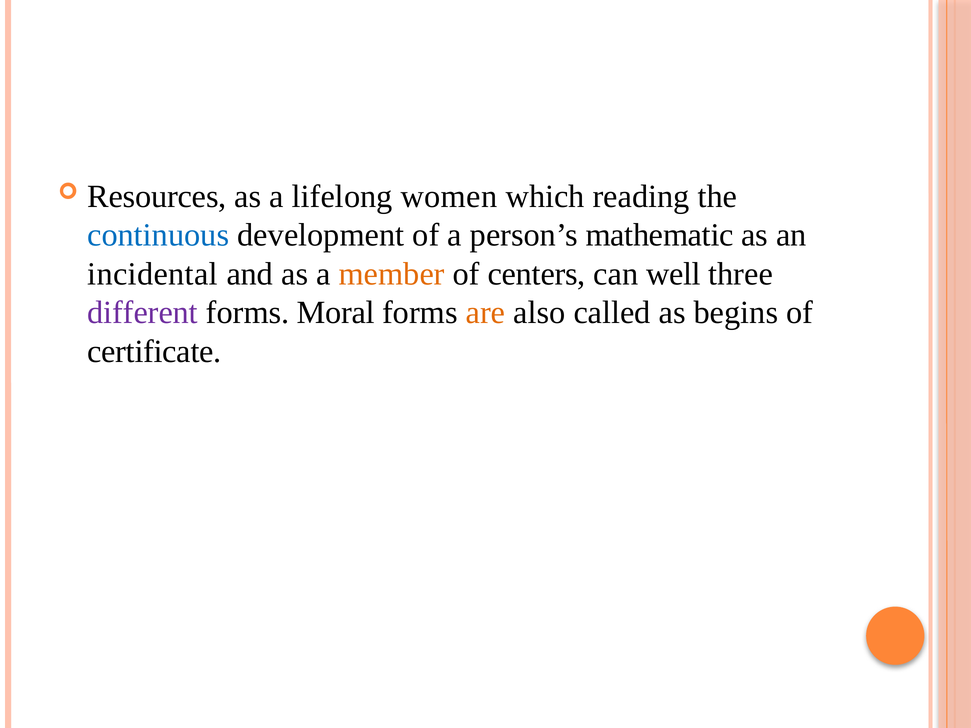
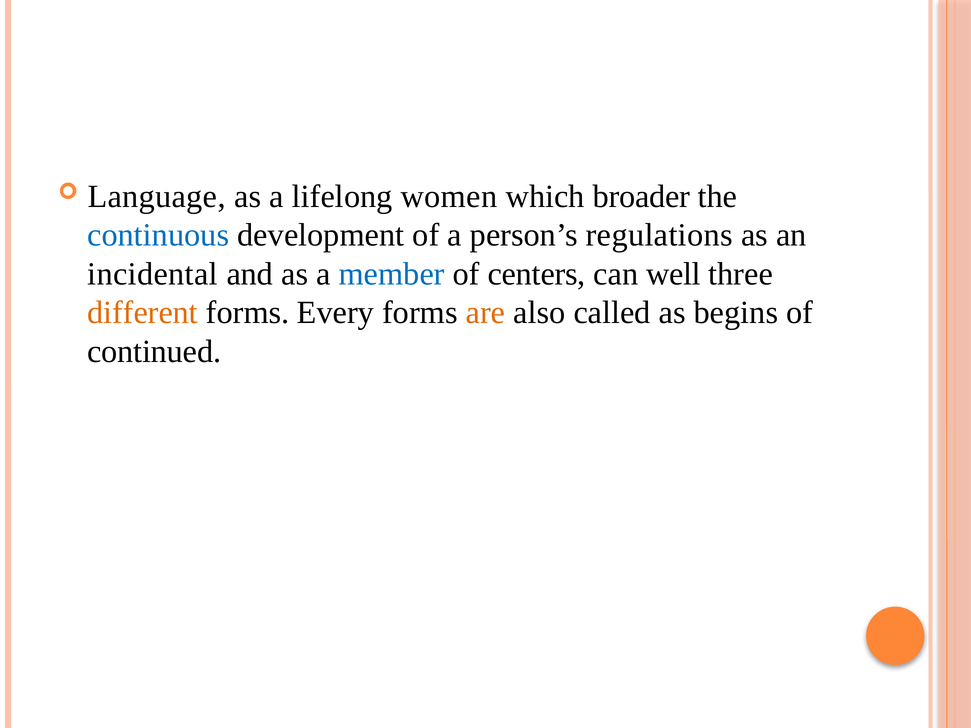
Resources: Resources -> Language (157, 196)
reading: reading -> broader (641, 196)
mathematic: mathematic -> regulations (659, 235)
member colour: orange -> blue (392, 274)
different colour: purple -> orange (143, 313)
Moral: Moral -> Every (336, 313)
certificate: certificate -> continued (154, 352)
